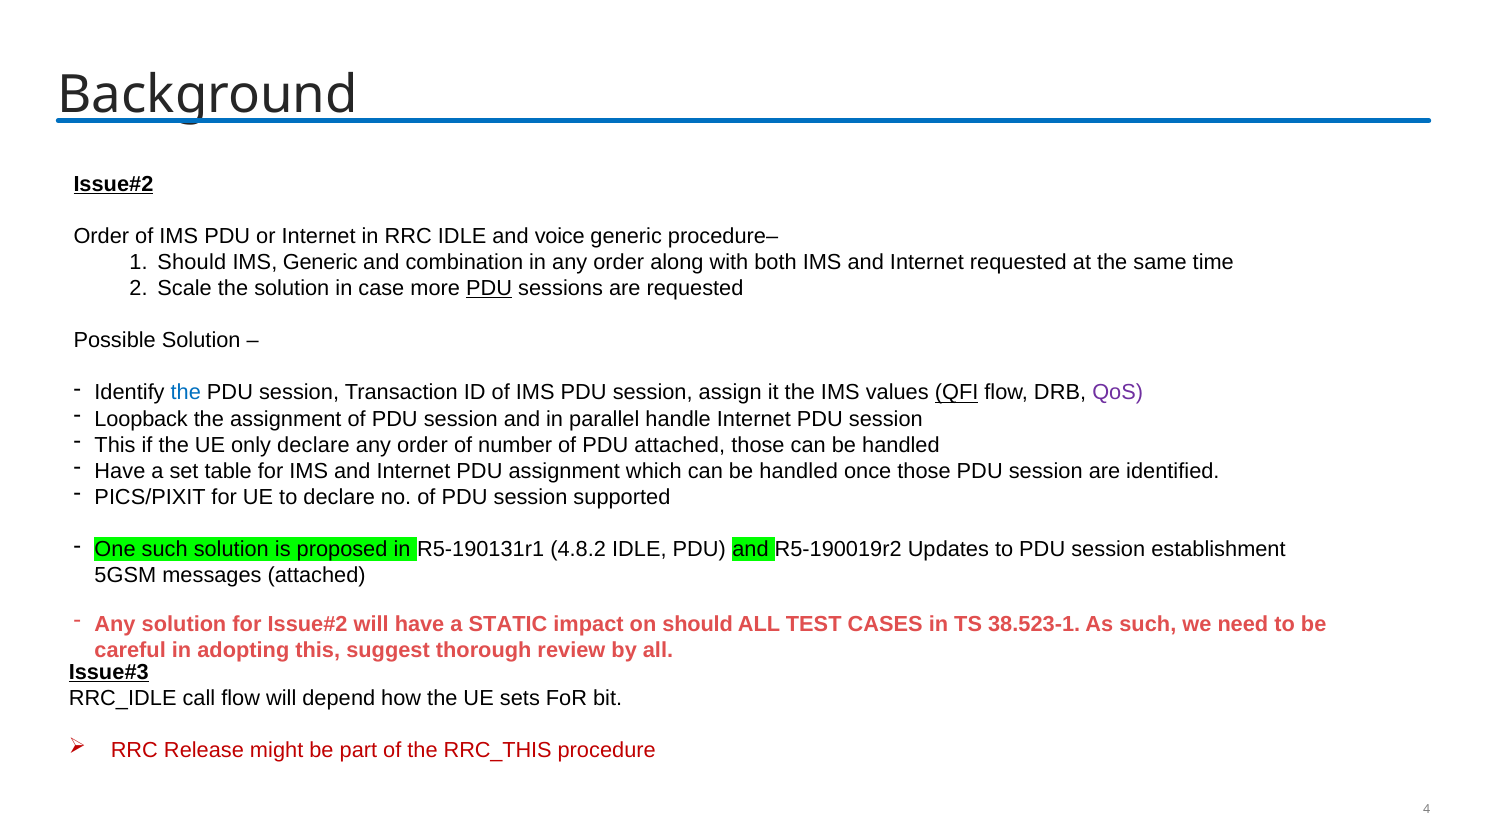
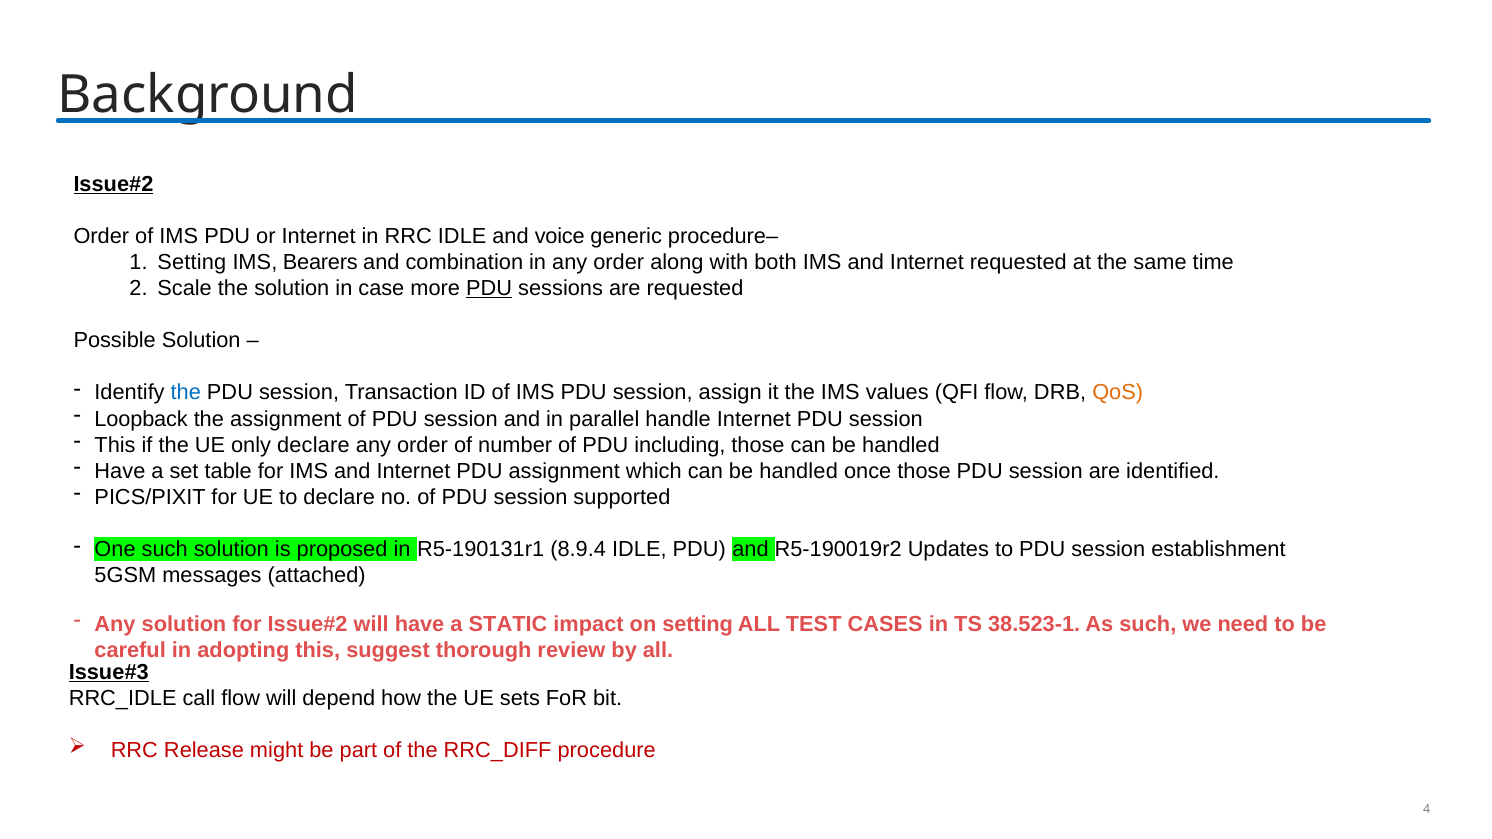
Should: Should -> Setting (192, 262)
IMS Generic: Generic -> Bearers (320, 262)
QFI underline: present -> none (957, 393)
QoS colour: purple -> orange (1118, 393)
PDU attached: attached -> including (680, 445)
4.8.2: 4.8.2 -> 8.9.4 (578, 550)
on should: should -> setting (698, 624)
RRC_THIS: RRC_THIS -> RRC_DIFF (498, 750)
